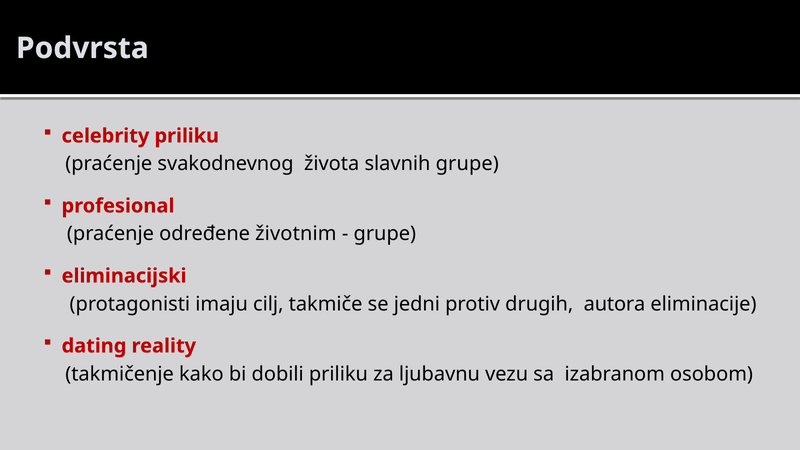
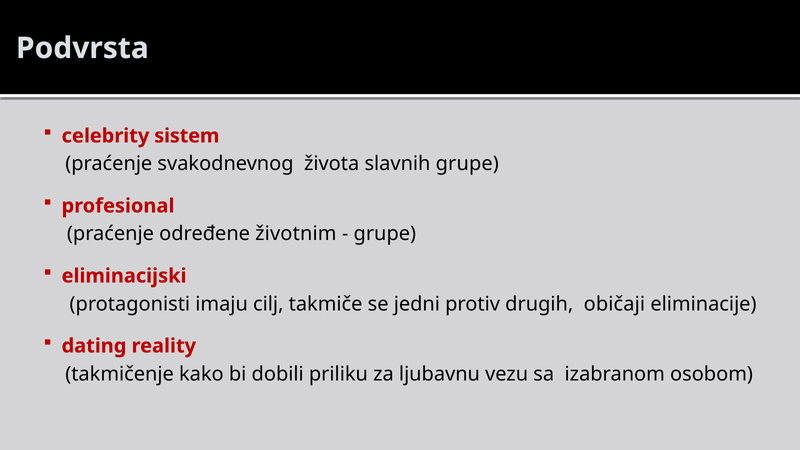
celebrity priliku: priliku -> sistem (187, 136)
autora: autora -> običaji (614, 304)
